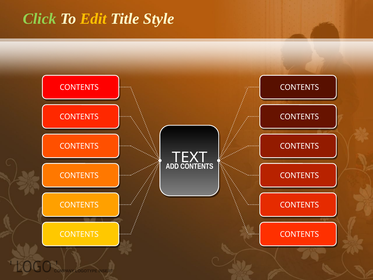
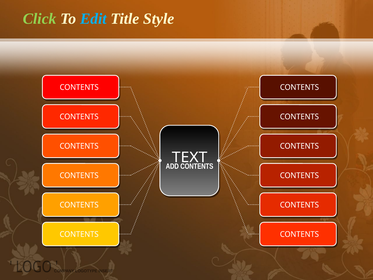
Edit colour: yellow -> light blue (93, 19)
